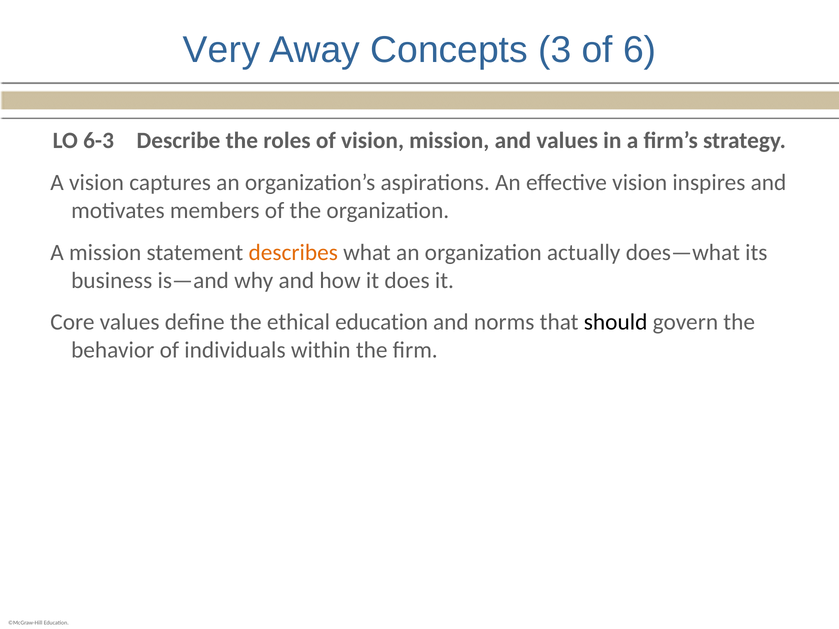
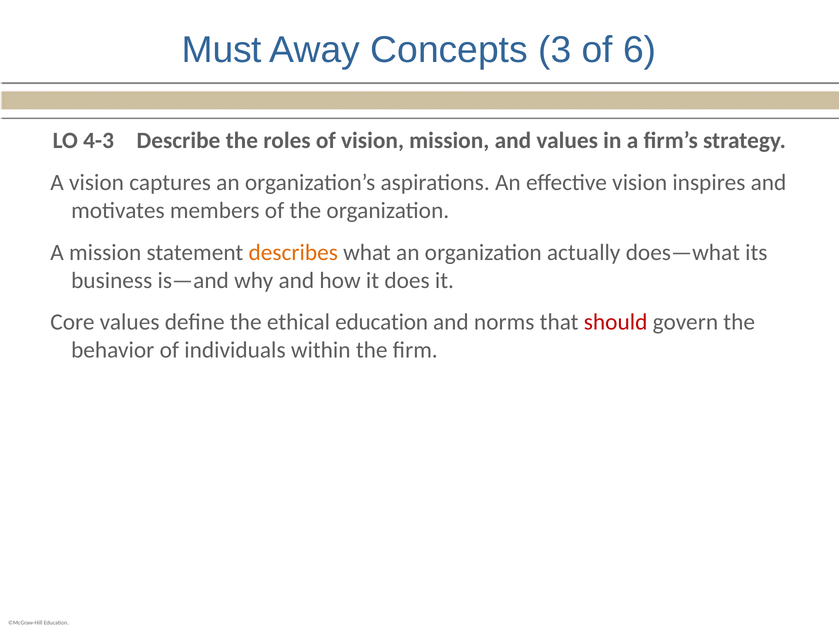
Very: Very -> Must (222, 50)
6-3: 6-3 -> 4-3 (99, 141)
should colour: black -> red (616, 322)
